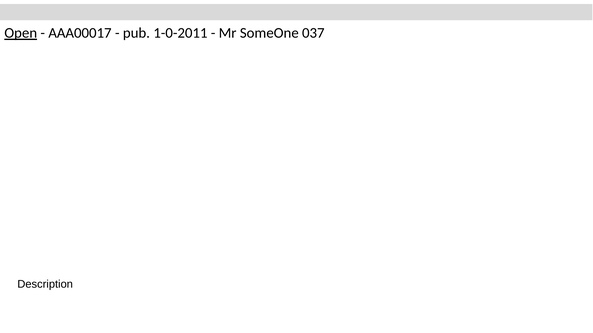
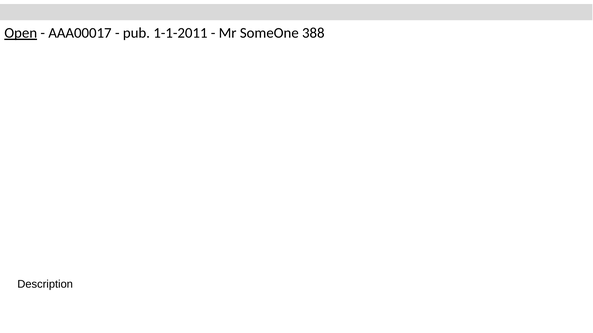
1-0-2011: 1-0-2011 -> 1-1-2011 (180, 33)
037: 037 -> 388 (313, 33)
